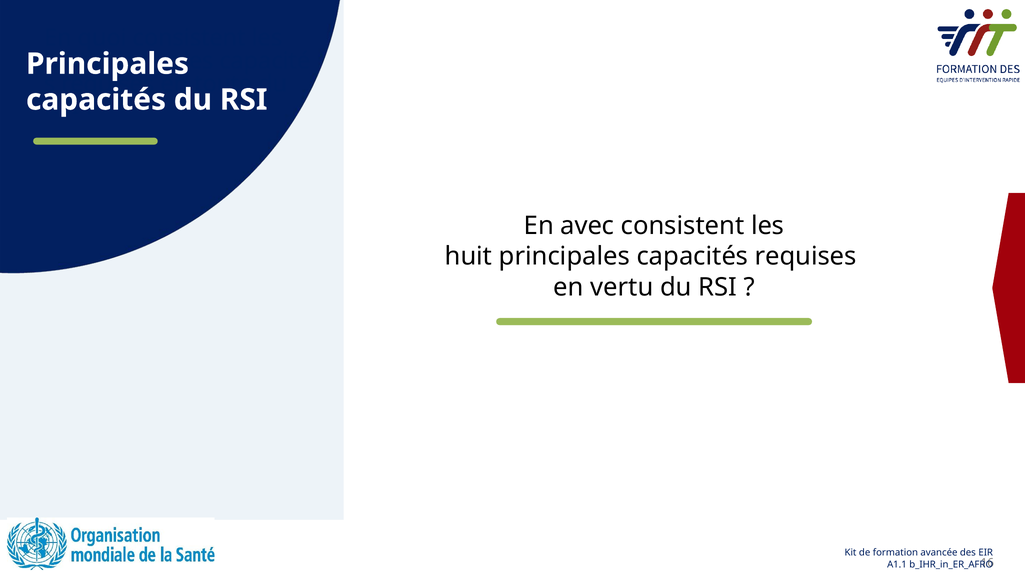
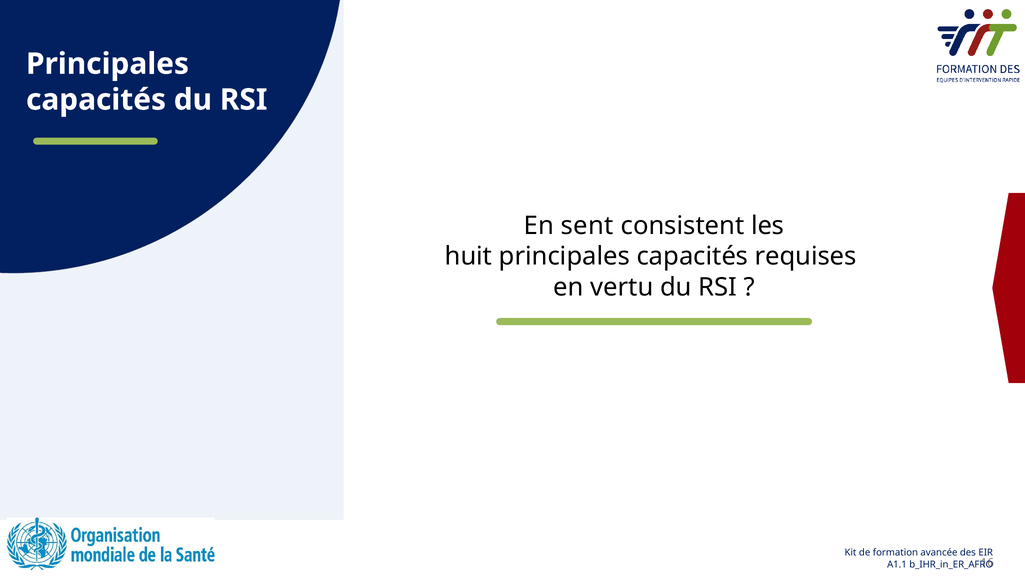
avec: avec -> sent (587, 226)
